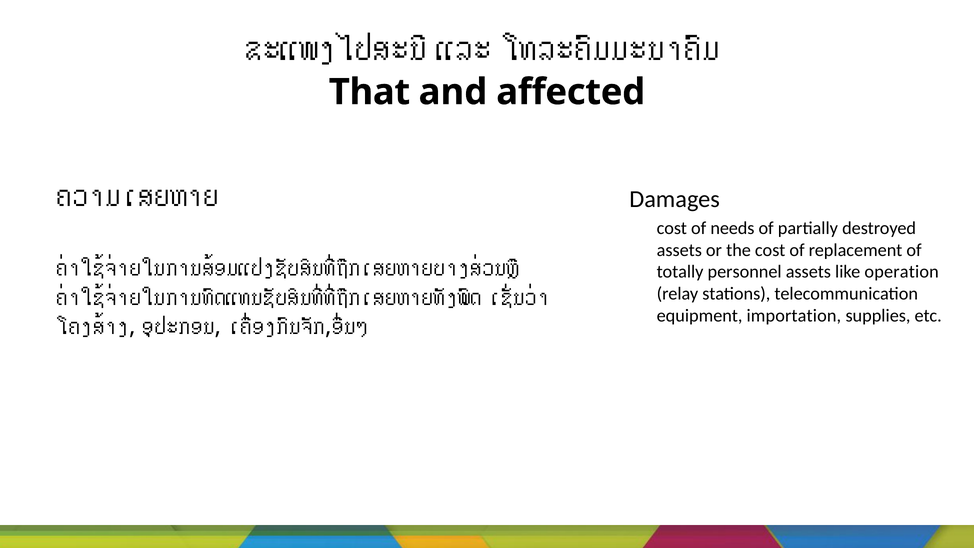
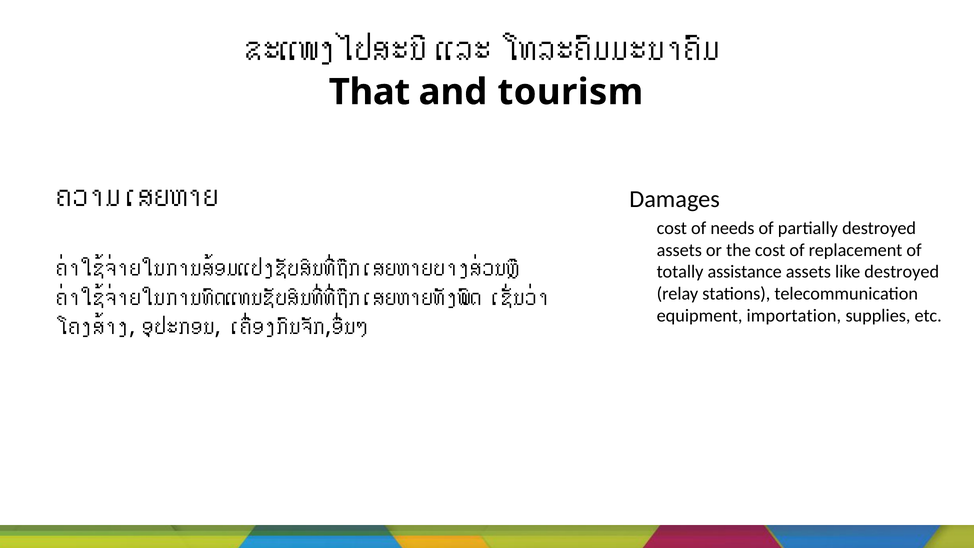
affected: affected -> tourism (570, 92)
personnel: personnel -> assistance (745, 272)
like operation: operation -> destroyed (902, 272)
